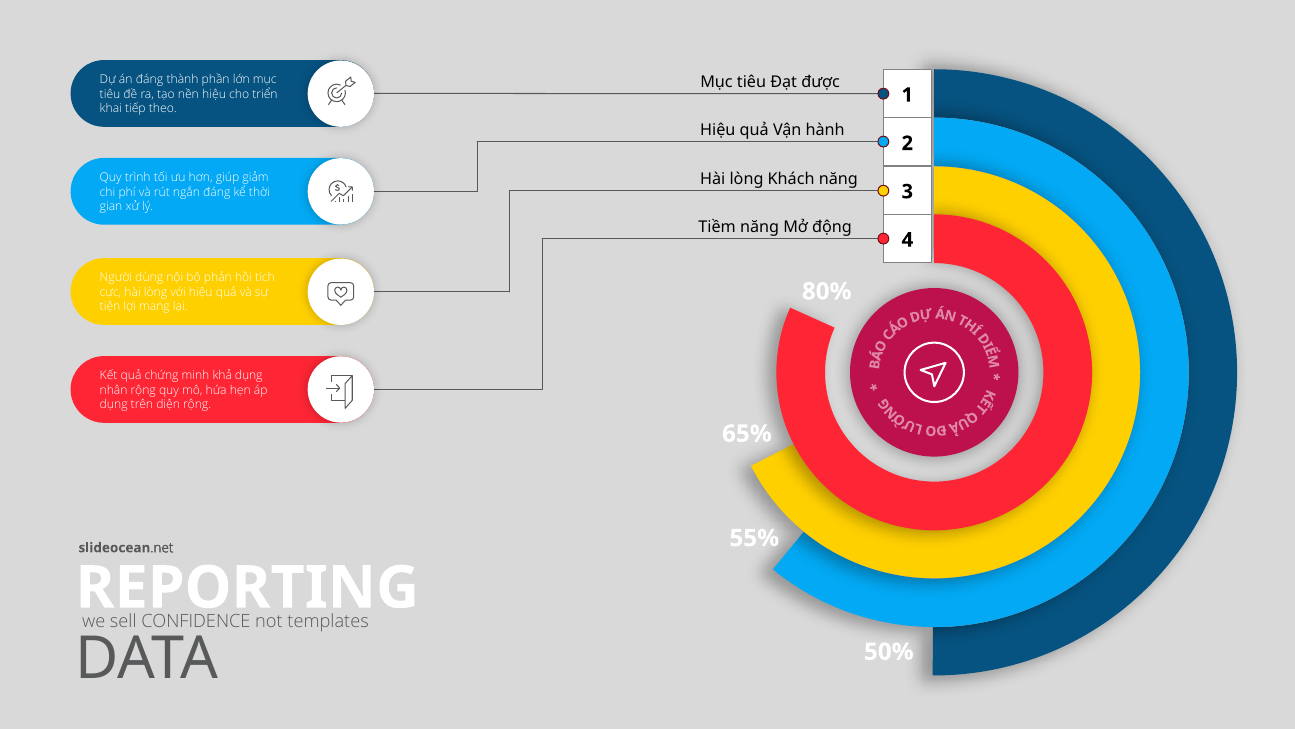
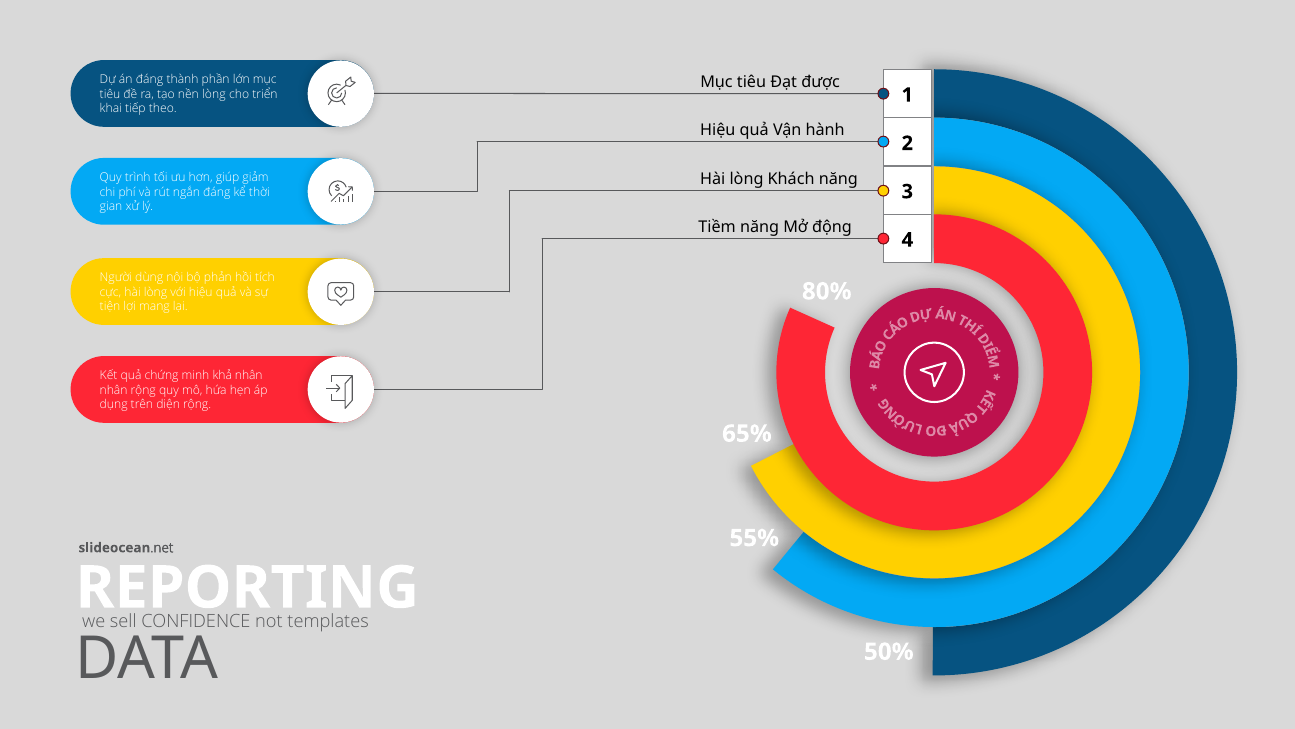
nền hiệu: hiệu -> lòng (214, 94)
khả dụng: dụng -> nhân (249, 375)
